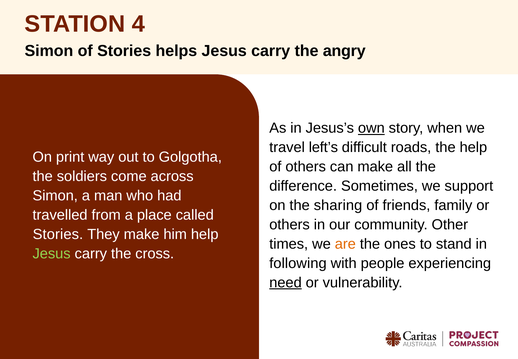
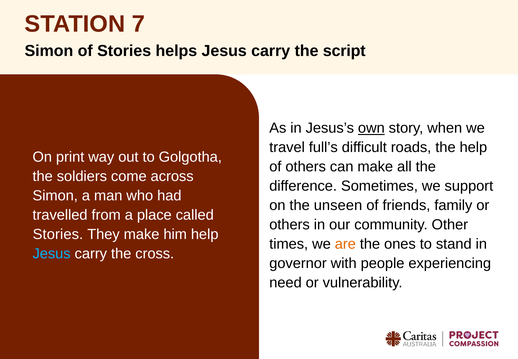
4: 4 -> 7 (138, 24)
angry: angry -> script (344, 51)
left’s: left’s -> full’s (323, 147)
sharing: sharing -> unseen (338, 205)
Jesus colour: light green -> light blue (52, 253)
following: following -> governor (298, 263)
need underline: present -> none (285, 282)
